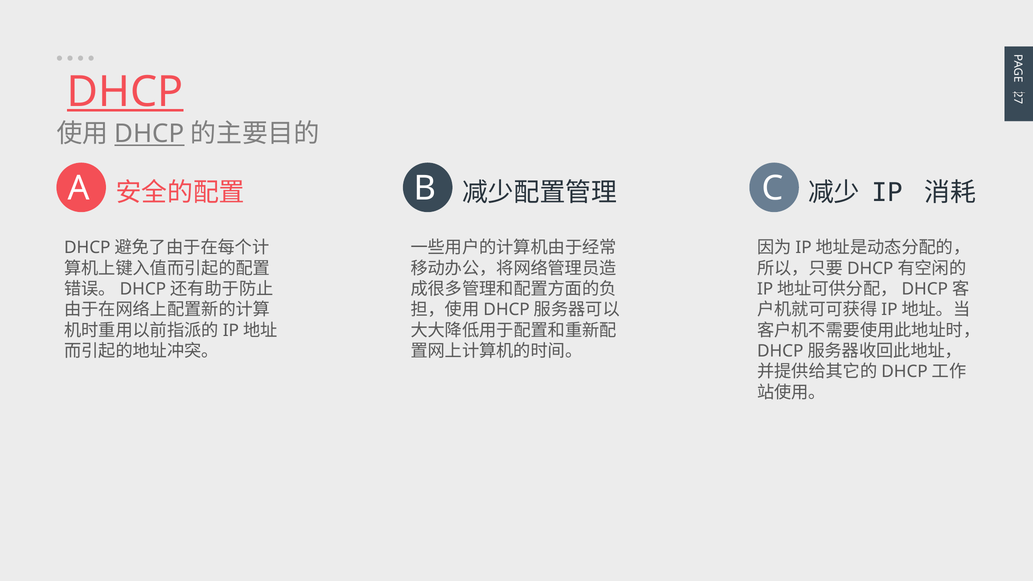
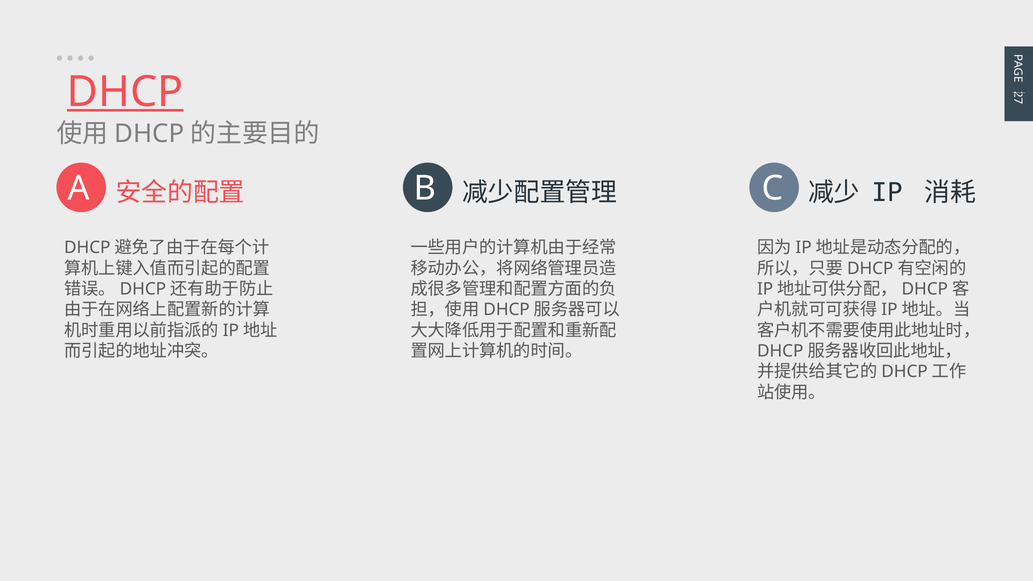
DHCP underline: present -> none (149, 134)
